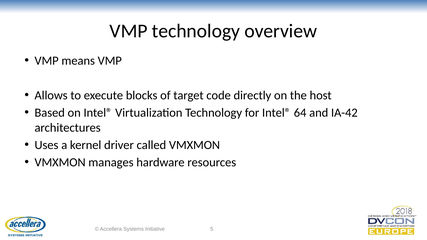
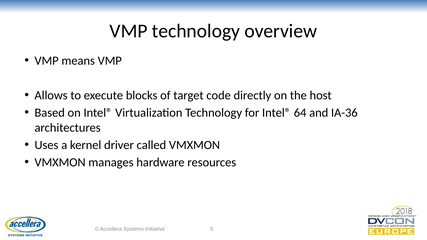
IA-42: IA-42 -> IA-36 (344, 113)
